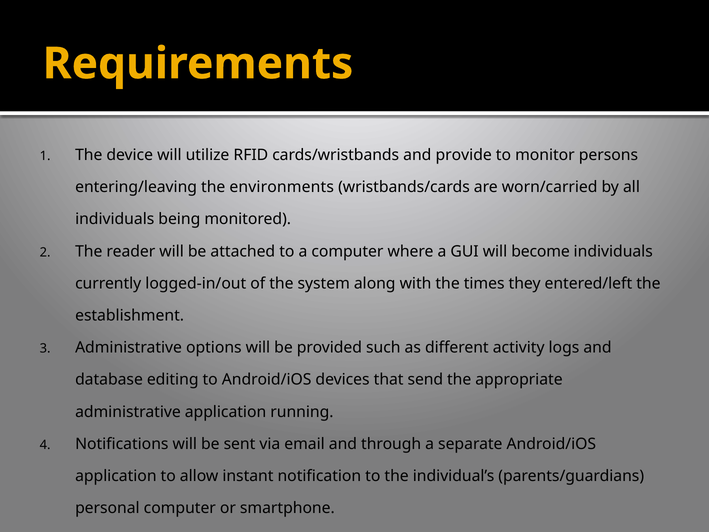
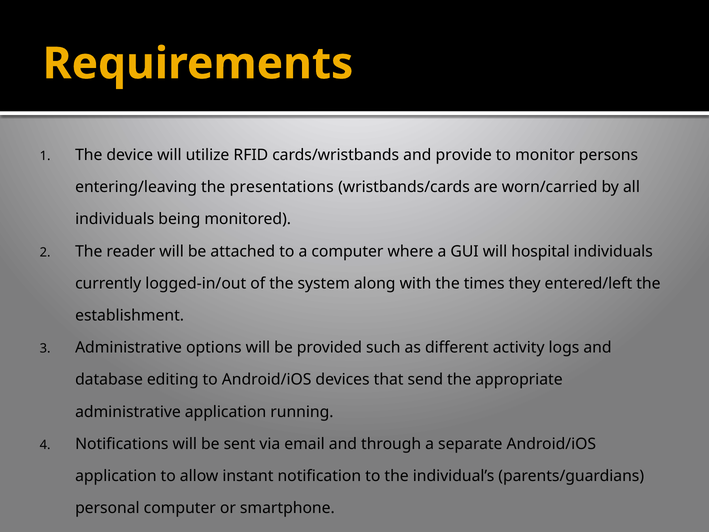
environments: environments -> presentations (282, 187)
become: become -> hospital (540, 251)
